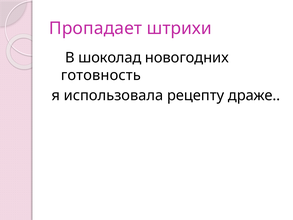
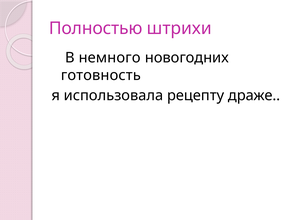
Пропадает: Пропадает -> Полностью (96, 28)
шоколад: шоколад -> немного (110, 58)
